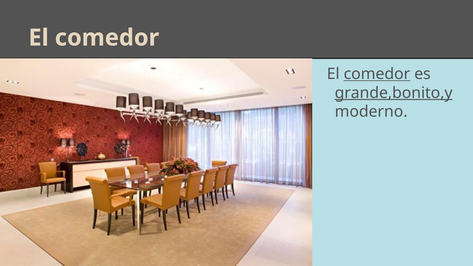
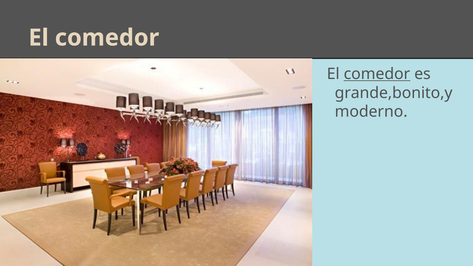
grande,bonito,y underline: present -> none (394, 93)
